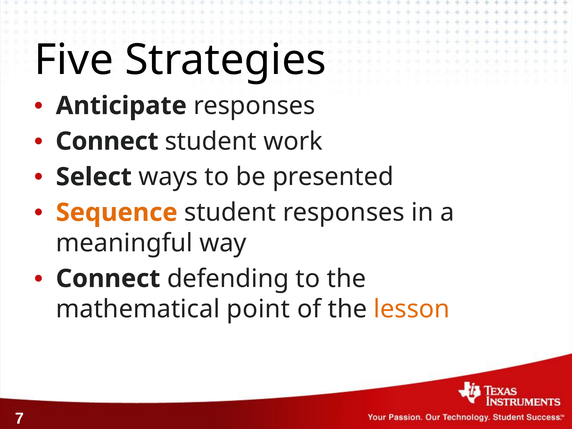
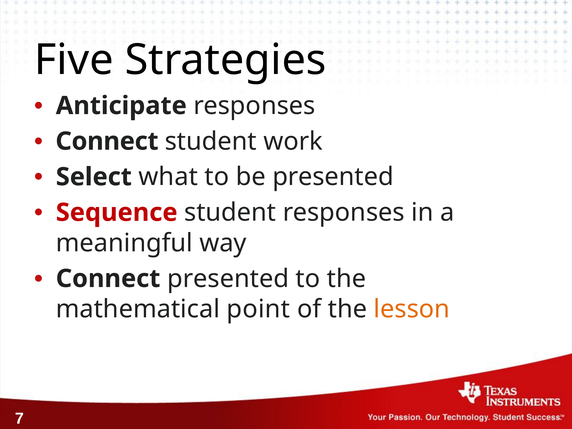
ways: ways -> what (168, 177)
Sequence colour: orange -> red (117, 213)
Connect defending: defending -> presented (228, 279)
